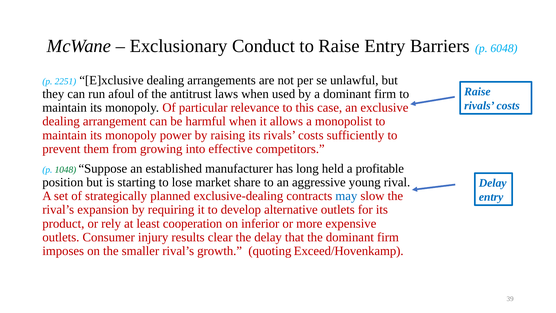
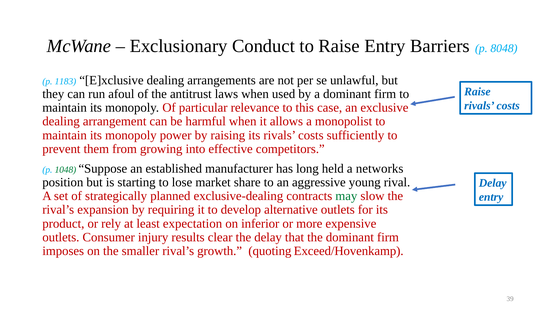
6048: 6048 -> 8048 (504, 48)
2251: 2251 -> 1183 (65, 81)
profitable: profitable -> networks (380, 168)
may colour: blue -> green (346, 196)
cooperation: cooperation -> expectation (193, 223)
